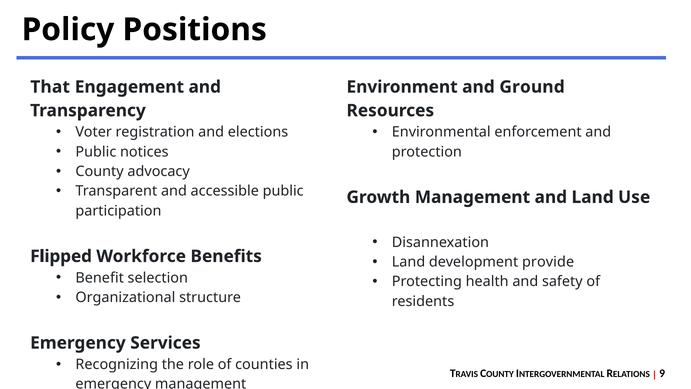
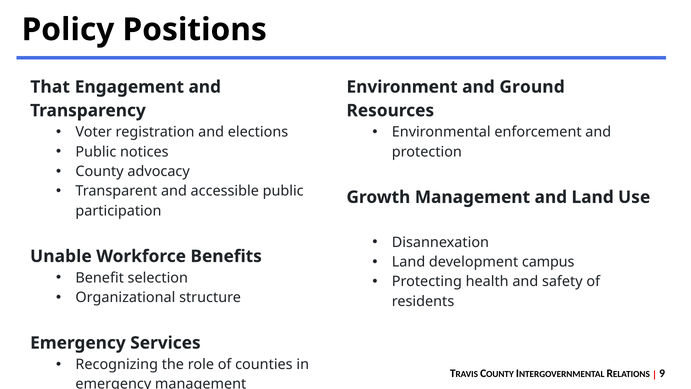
Flipped: Flipped -> Unable (61, 256)
provide: provide -> campus (548, 262)
